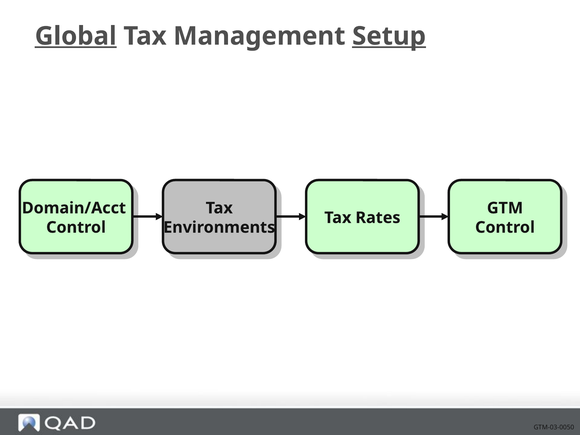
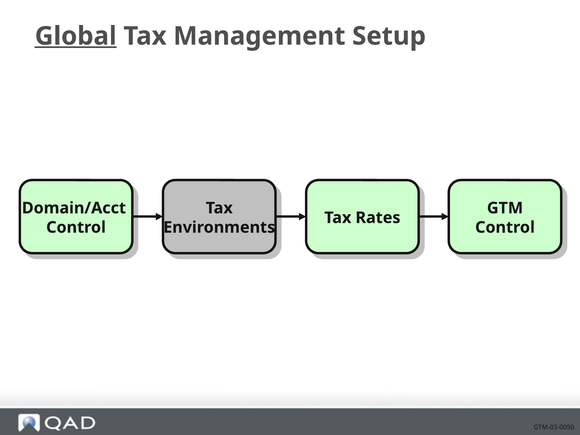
Setup underline: present -> none (389, 36)
